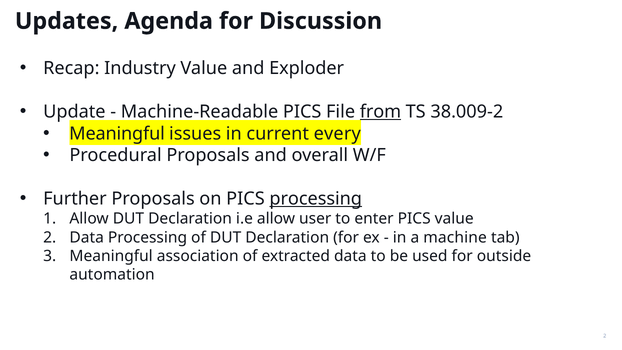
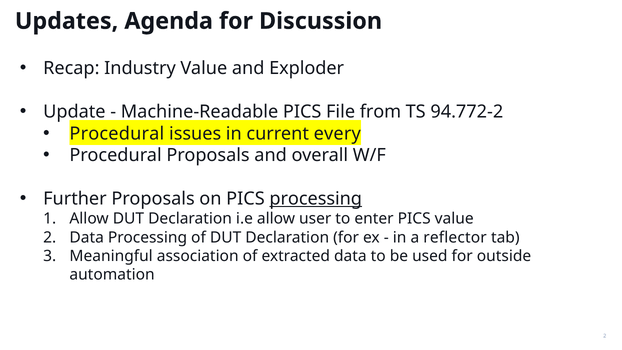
from underline: present -> none (380, 112)
38.009-2: 38.009-2 -> 94.772-2 (467, 112)
Meaningful: Meaningful -> Procedural (117, 133)
machine: machine -> reflector (455, 237)
